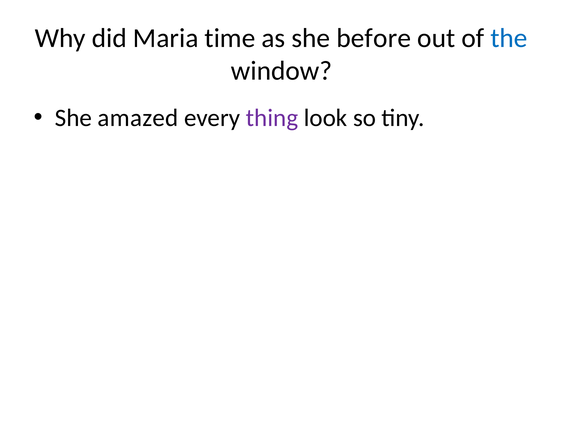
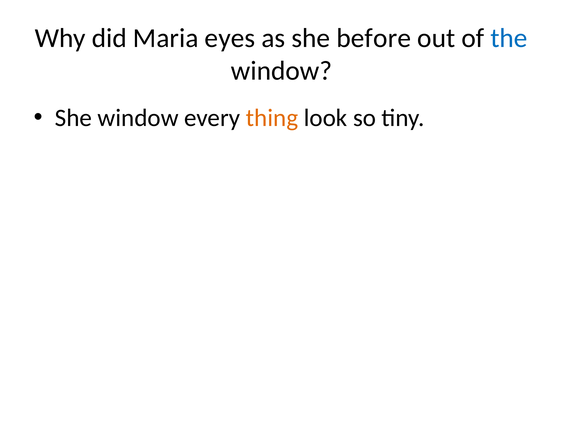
time: time -> eyes (230, 38)
She amazed: amazed -> window (138, 118)
thing colour: purple -> orange (272, 118)
